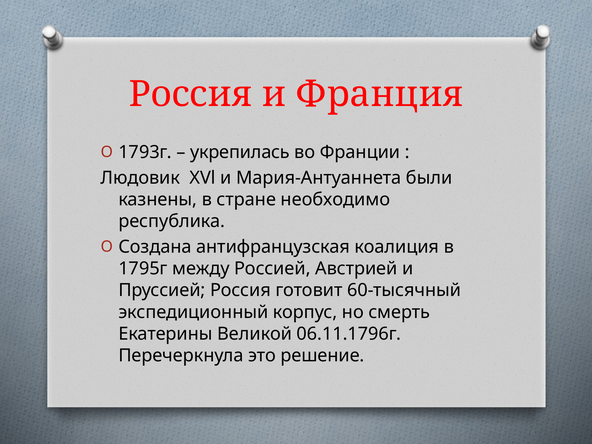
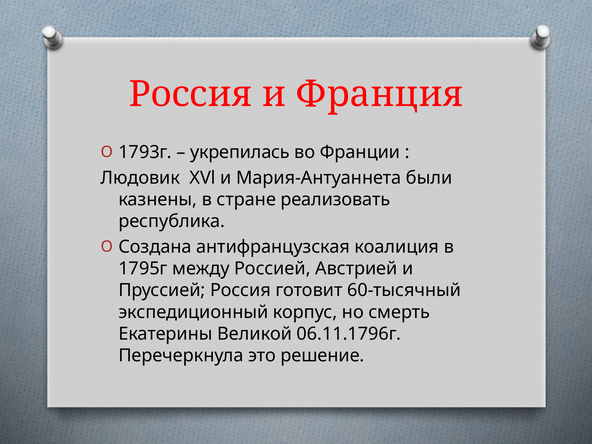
необходимо: необходимо -> реализовать (335, 200)
